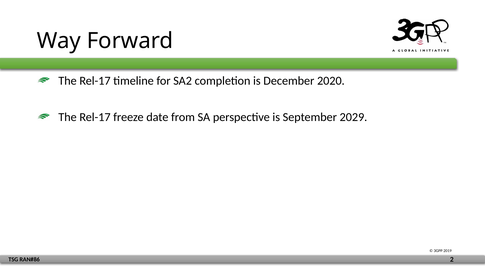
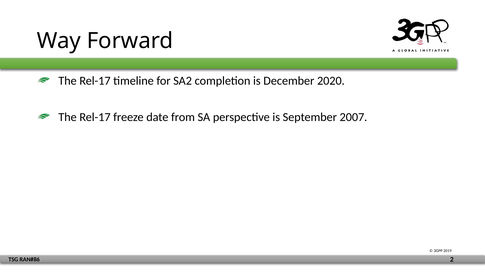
2029: 2029 -> 2007 (353, 117)
